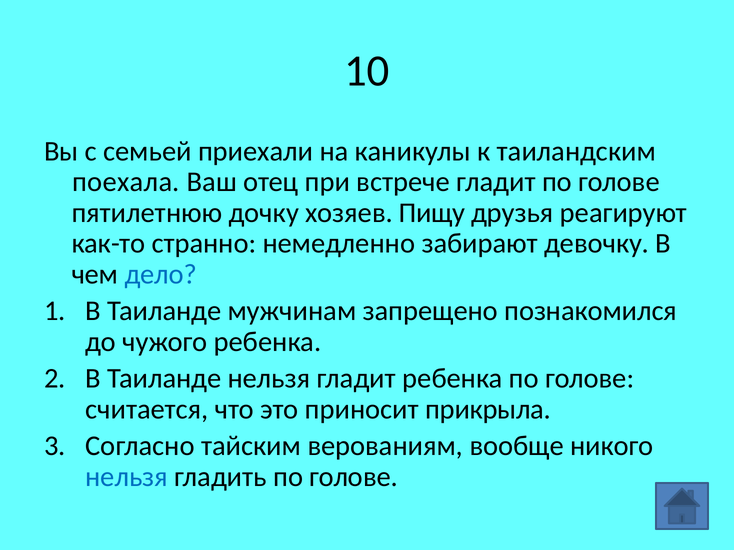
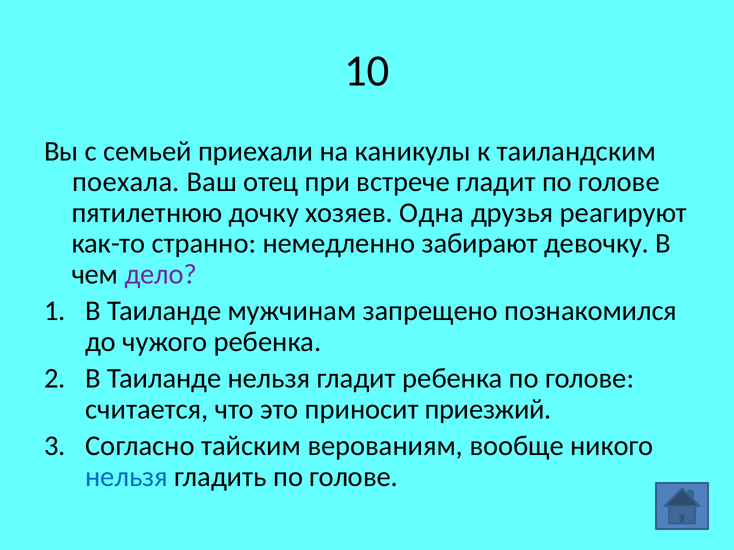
Пищу: Пищу -> Одна (432, 213)
дело colour: blue -> purple (161, 275)
прикрыла: прикрыла -> приезжий (488, 410)
